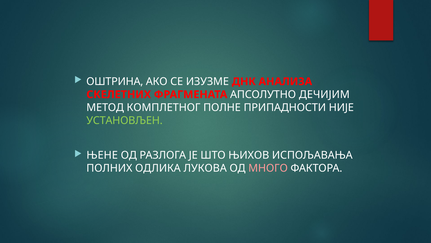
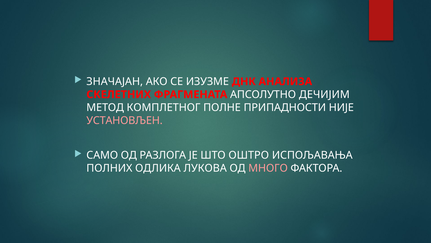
ОШТРИНА: ОШТРИНА -> ЗНАЧАЈАН (115, 81)
УСТАНОВЉЕН colour: light green -> pink (125, 120)
ЊЕНЕ: ЊЕНЕ -> САМО (102, 155)
ЊИХОВ: ЊИХОВ -> ОШТРО (249, 155)
